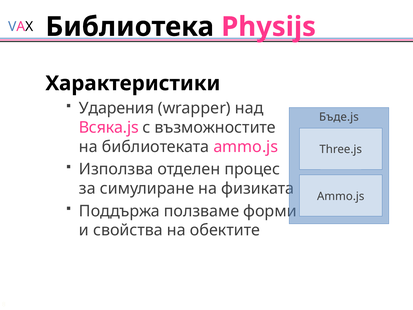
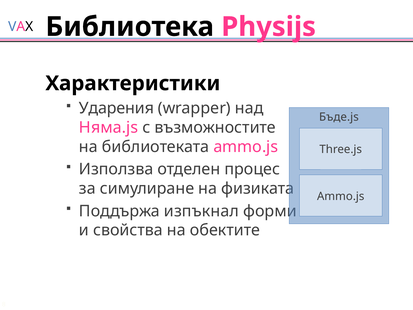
Всяка.js: Всяка.js -> Няма.js (109, 127)
ползваме: ползваме -> изпъкнал (201, 211)
